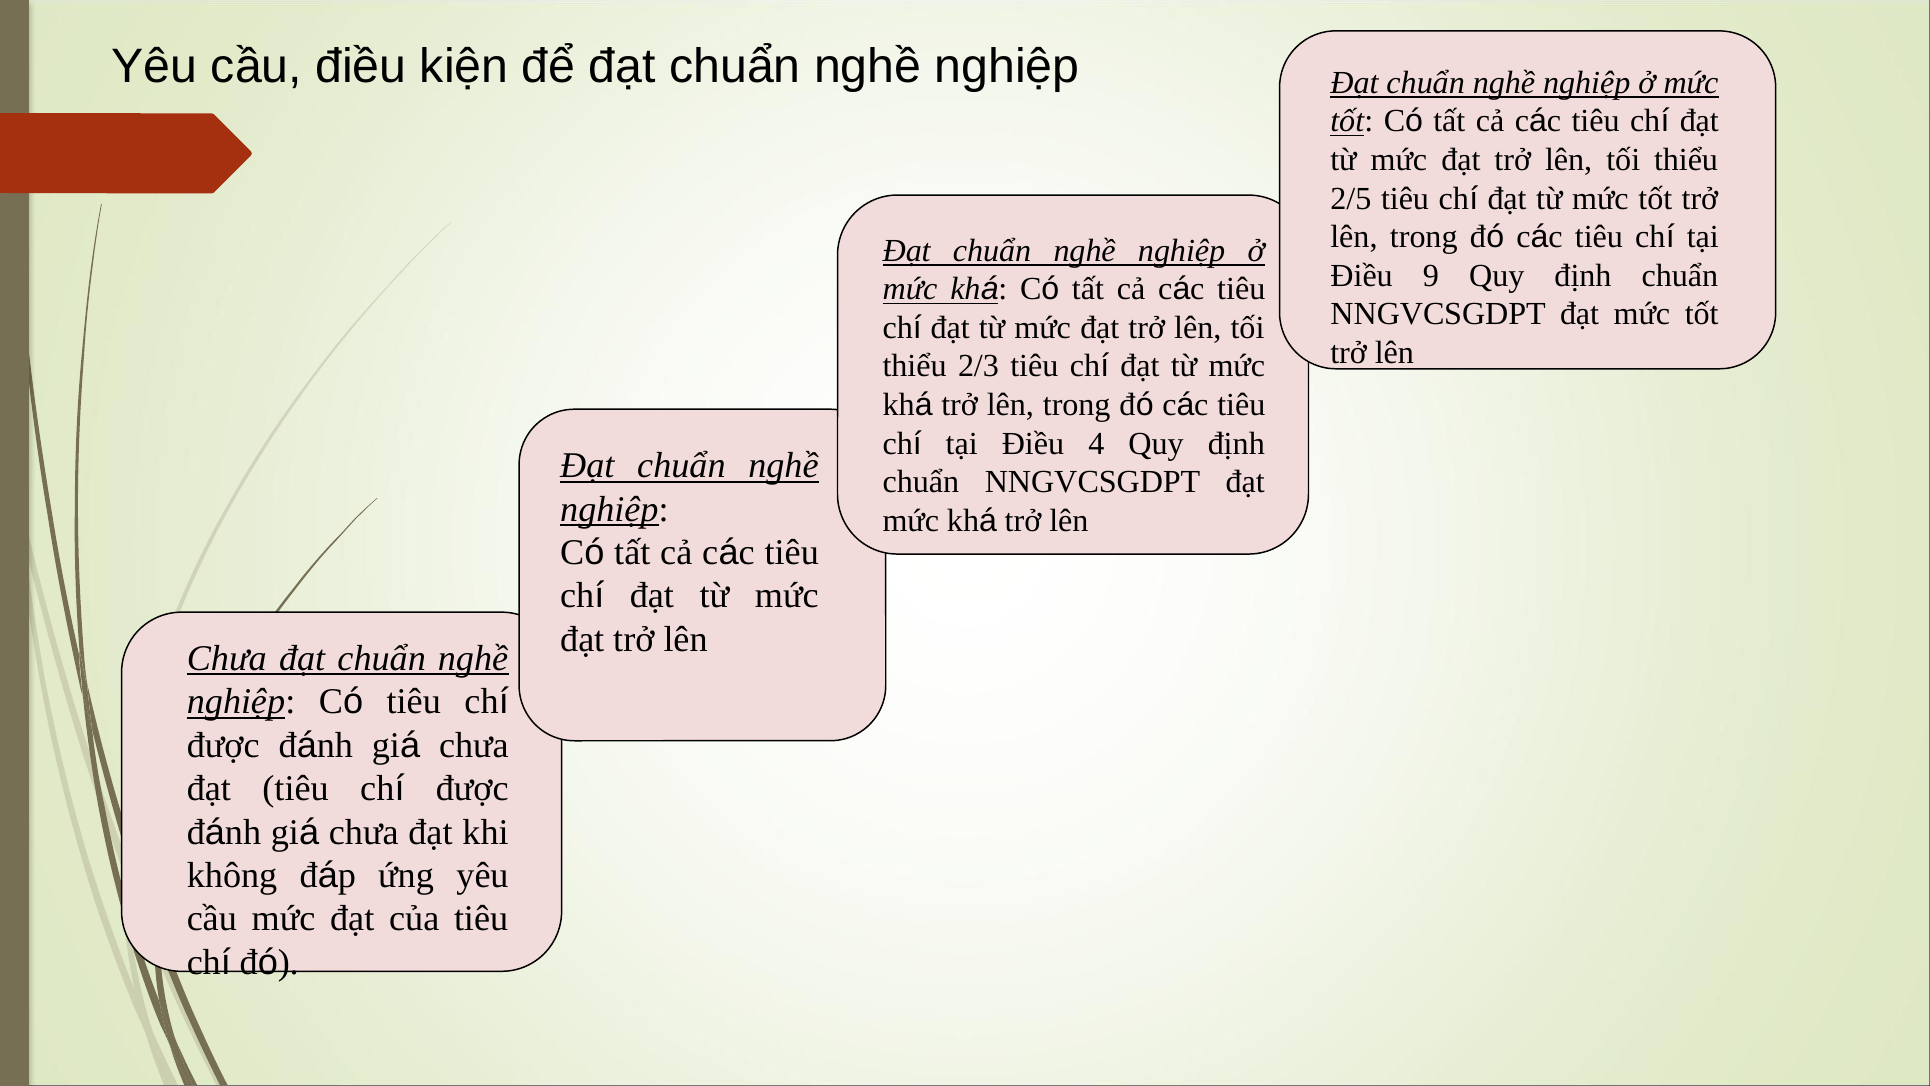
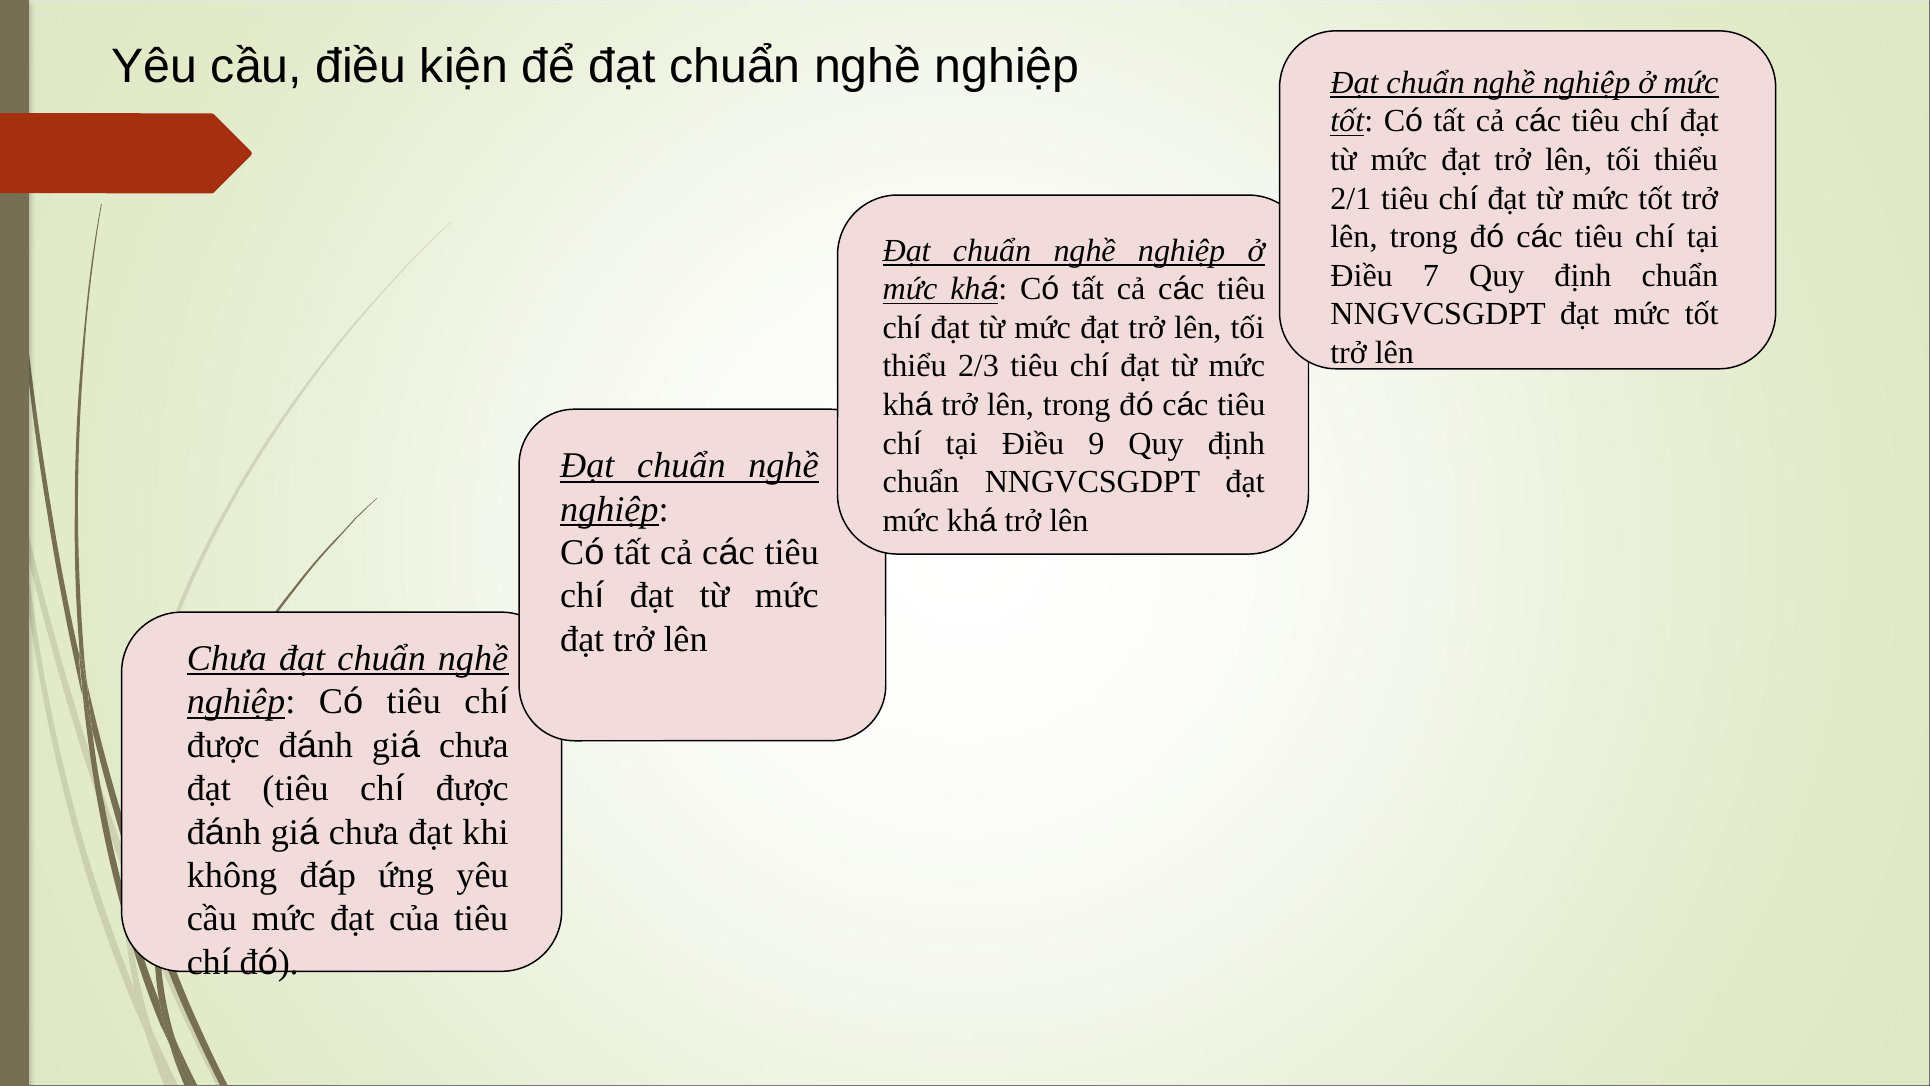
2/5: 2/5 -> 2/1 (1351, 198)
9: 9 -> 7 (1431, 276)
4: 4 -> 9 (1096, 443)
